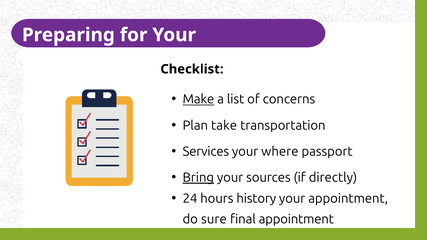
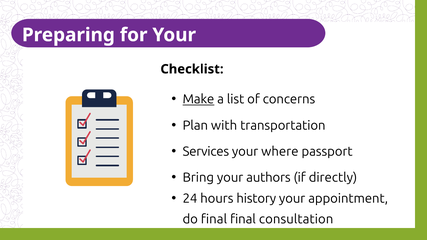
take: take -> with (224, 126)
Bring underline: present -> none (198, 178)
sources: sources -> authors (268, 178)
do sure: sure -> final (214, 219)
final appointment: appointment -> consultation (296, 219)
